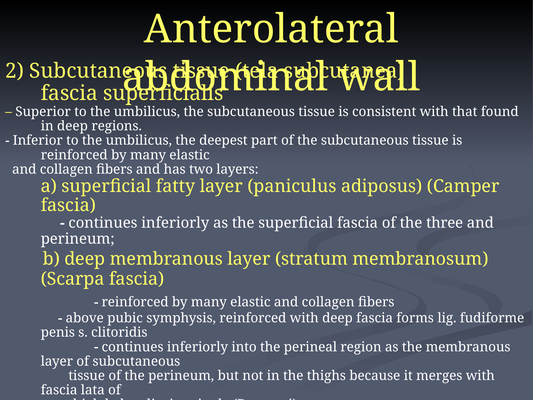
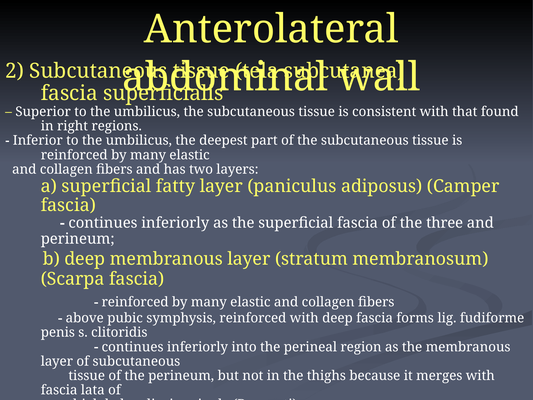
in deep: deep -> right (72, 126)
